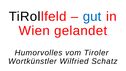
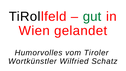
gut colour: blue -> green (92, 16)
